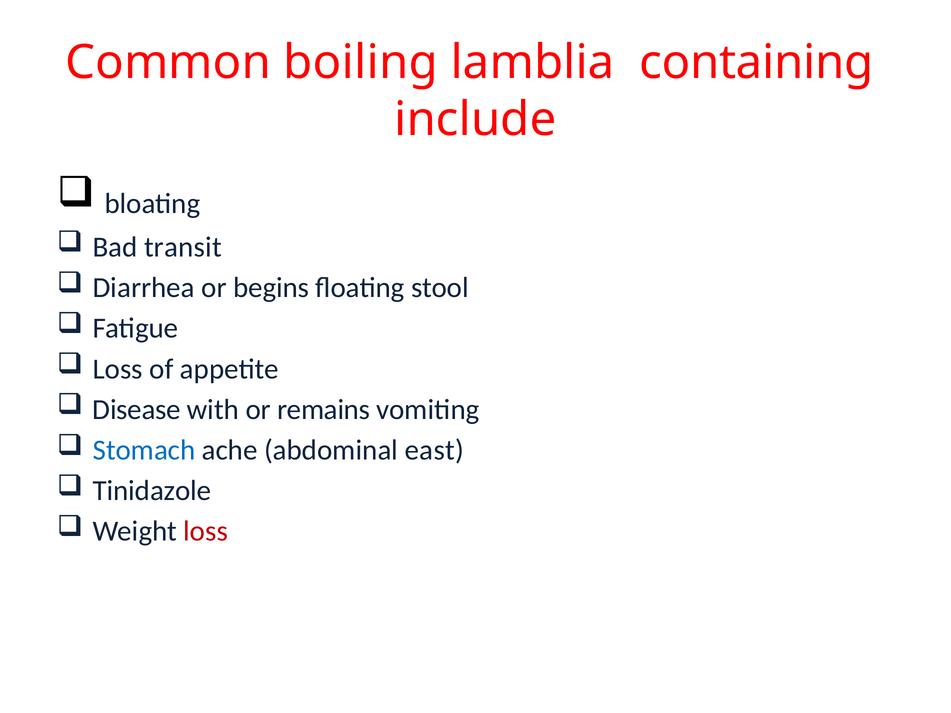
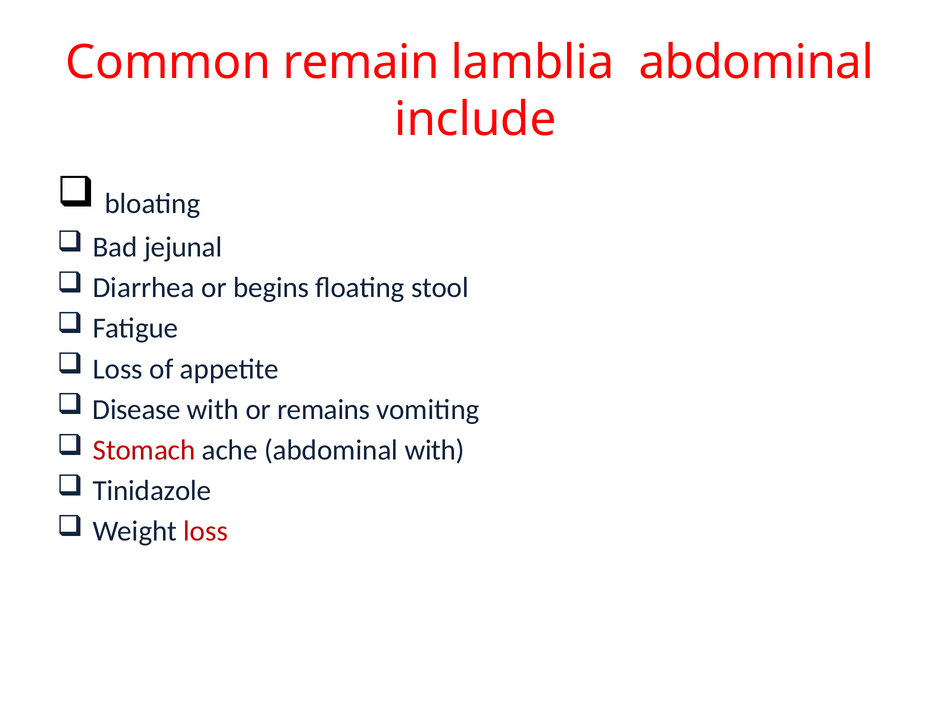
boiling: boiling -> remain (361, 63)
lamblia containing: containing -> abdominal (756, 63)
transit: transit -> jejunal (183, 247)
Stomach colour: blue -> red (144, 450)
abdominal east: east -> with (435, 450)
